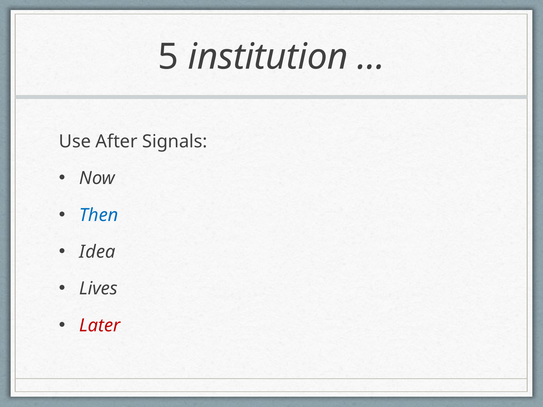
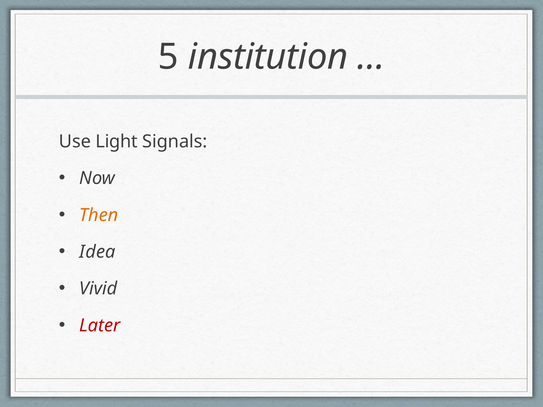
After: After -> Light (117, 142)
Then colour: blue -> orange (99, 215)
Lives: Lives -> Vivid (98, 289)
